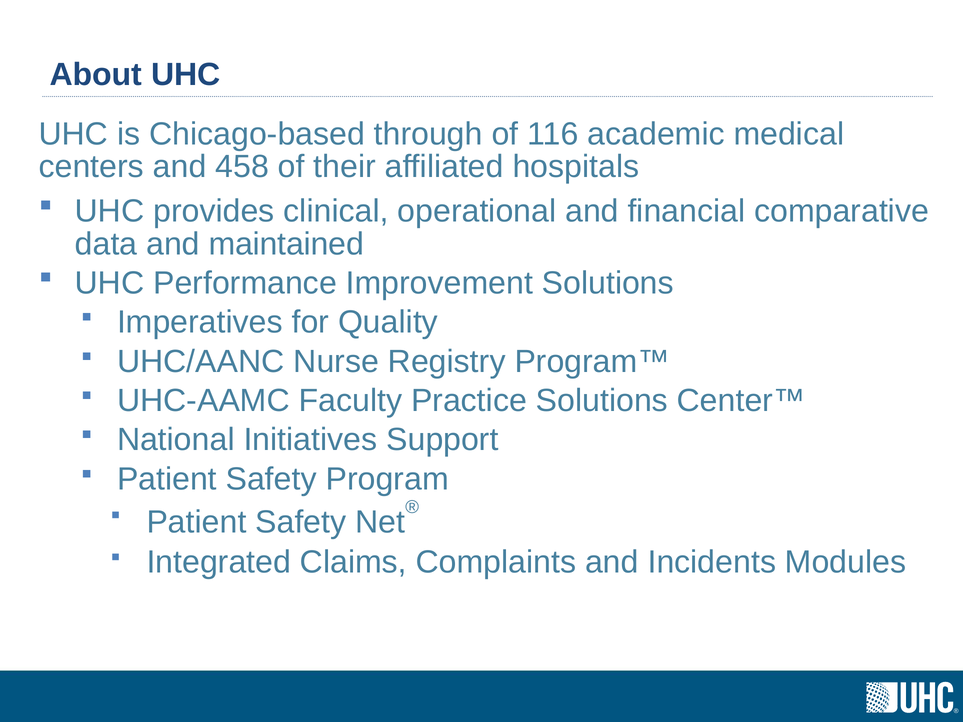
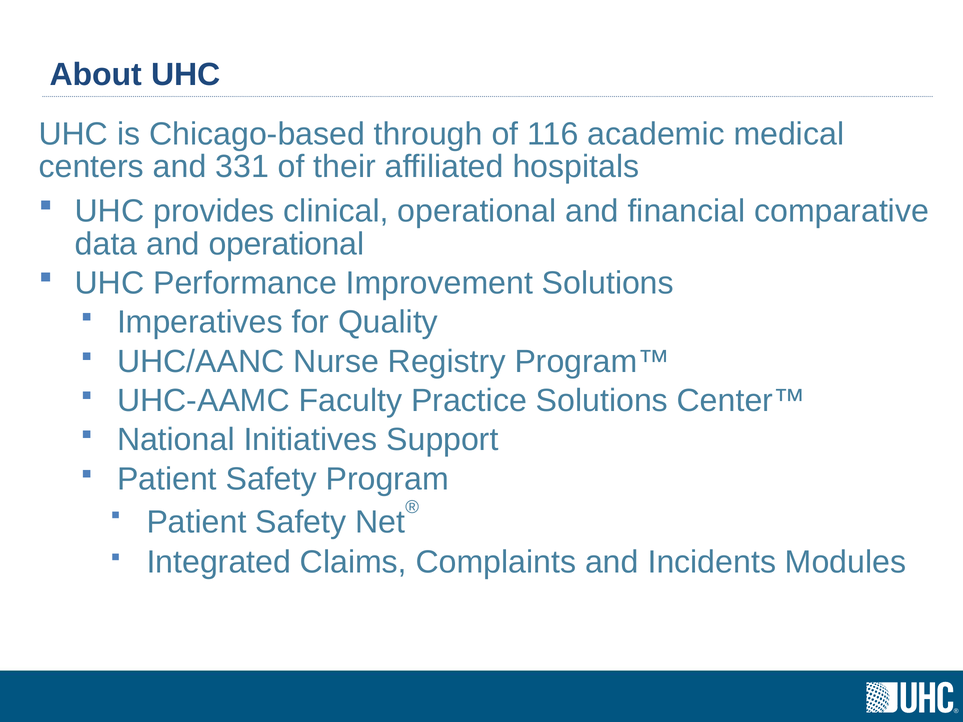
458: 458 -> 331 (242, 167)
and maintained: maintained -> operational (286, 244)
